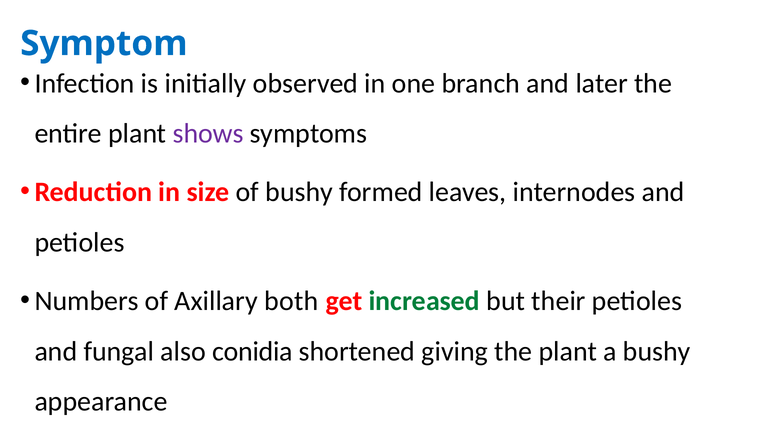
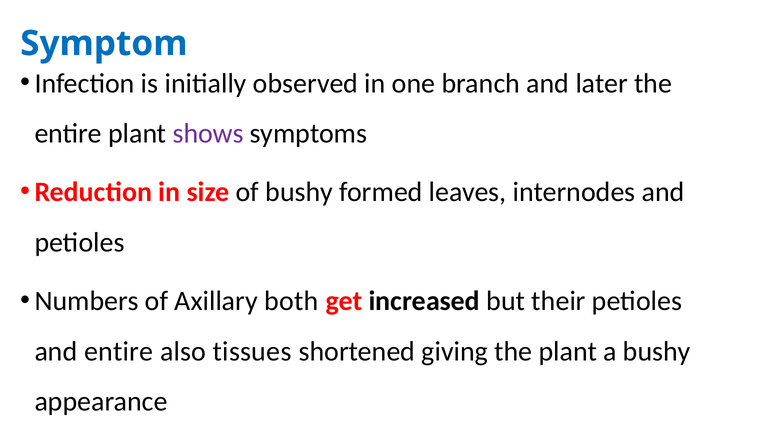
increased colour: green -> black (424, 301)
and fungal: fungal -> entire (119, 351)
conidia: conidia -> tissues (252, 351)
